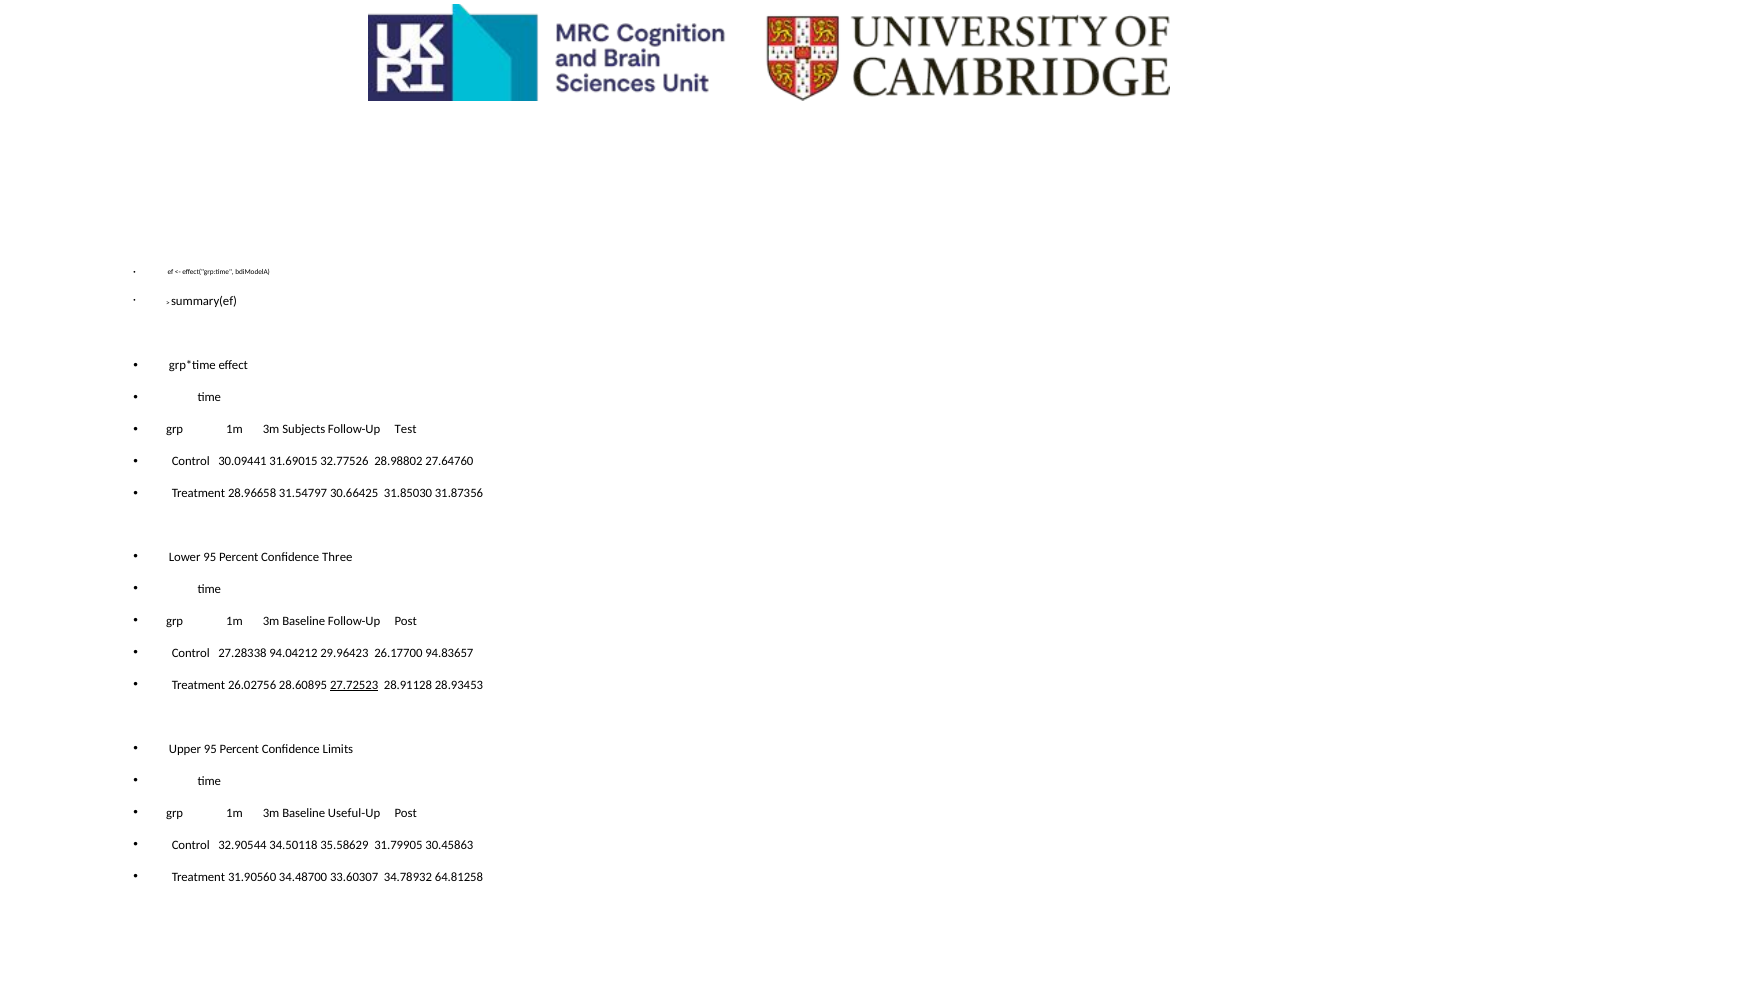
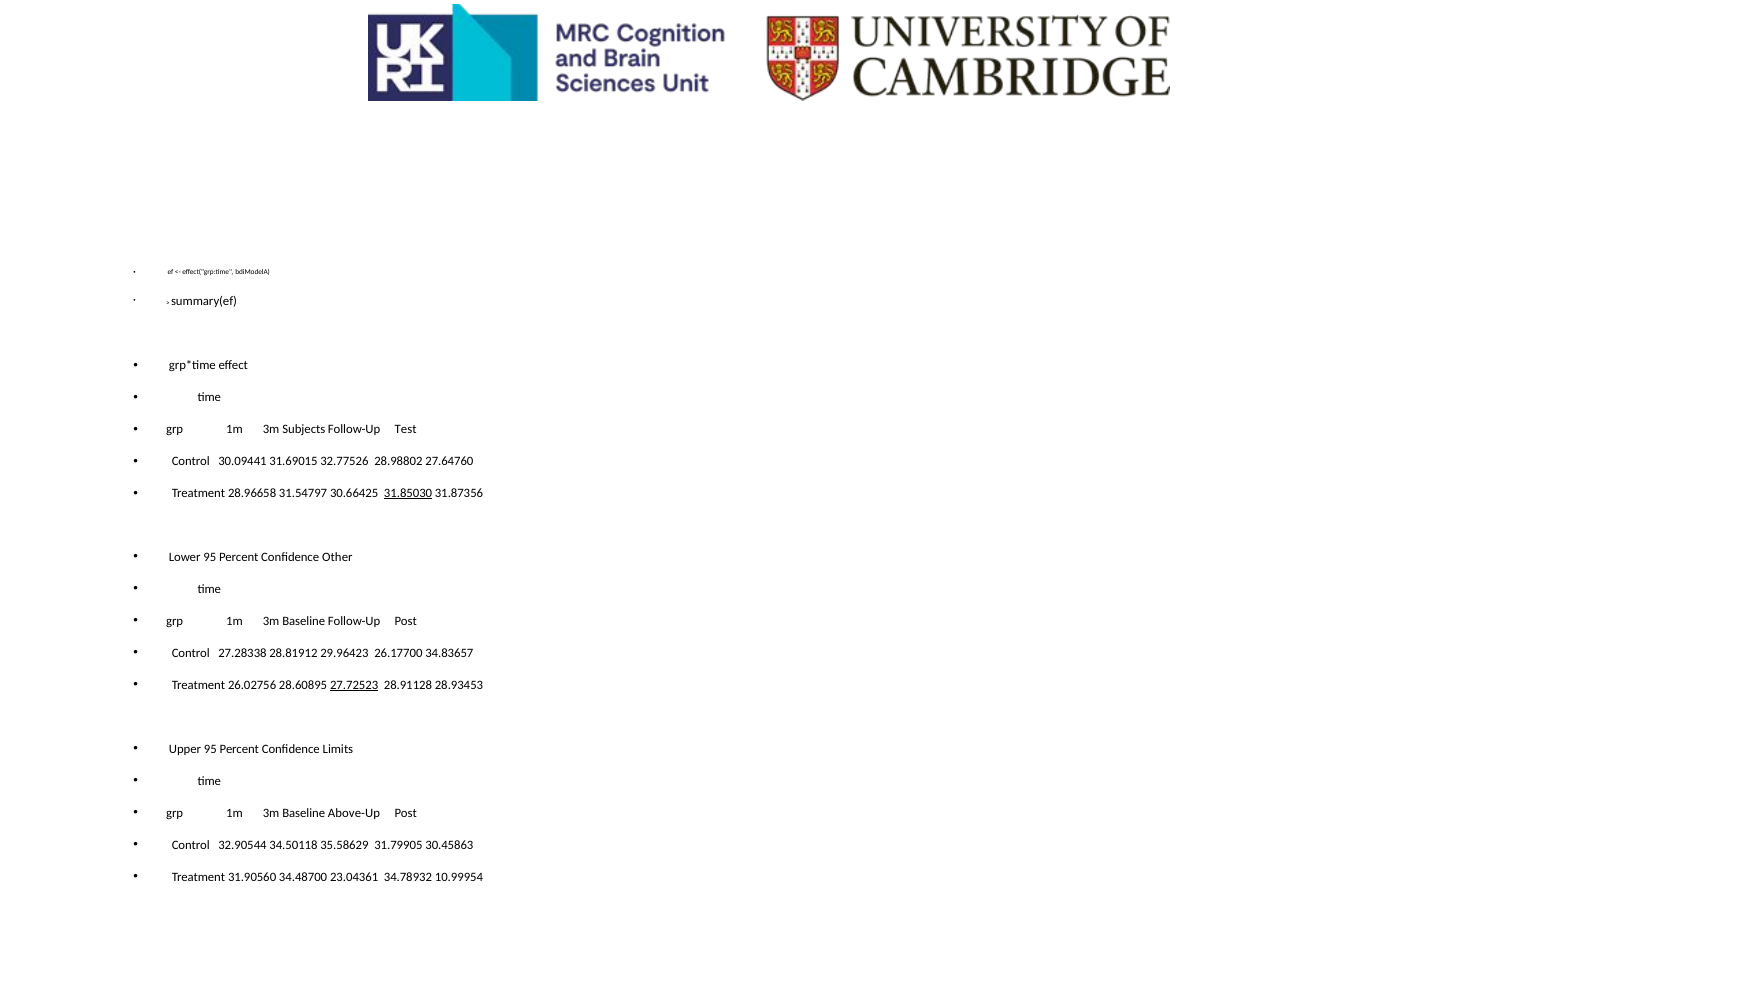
31.85030 underline: none -> present (408, 493)
Three: Three -> Other (337, 557)
94.04212: 94.04212 -> 28.81912 (293, 653)
94.83657: 94.83657 -> 34.83657 (449, 653)
Useful-Up: Useful-Up -> Above-Up (354, 813)
33.60307: 33.60307 -> 23.04361 (354, 877)
64.81258: 64.81258 -> 10.99954 (459, 877)
